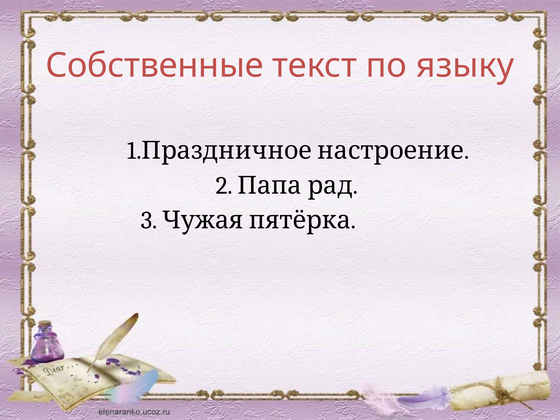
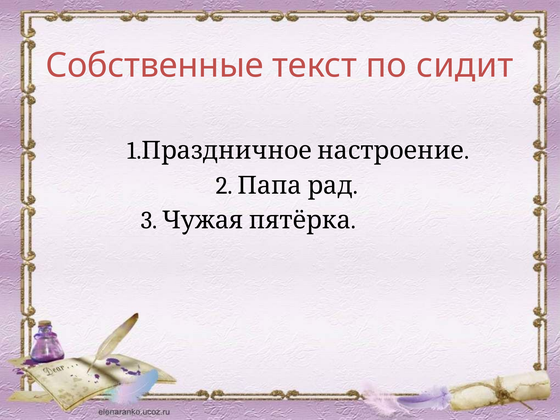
языку: языку -> сидит (465, 65)
